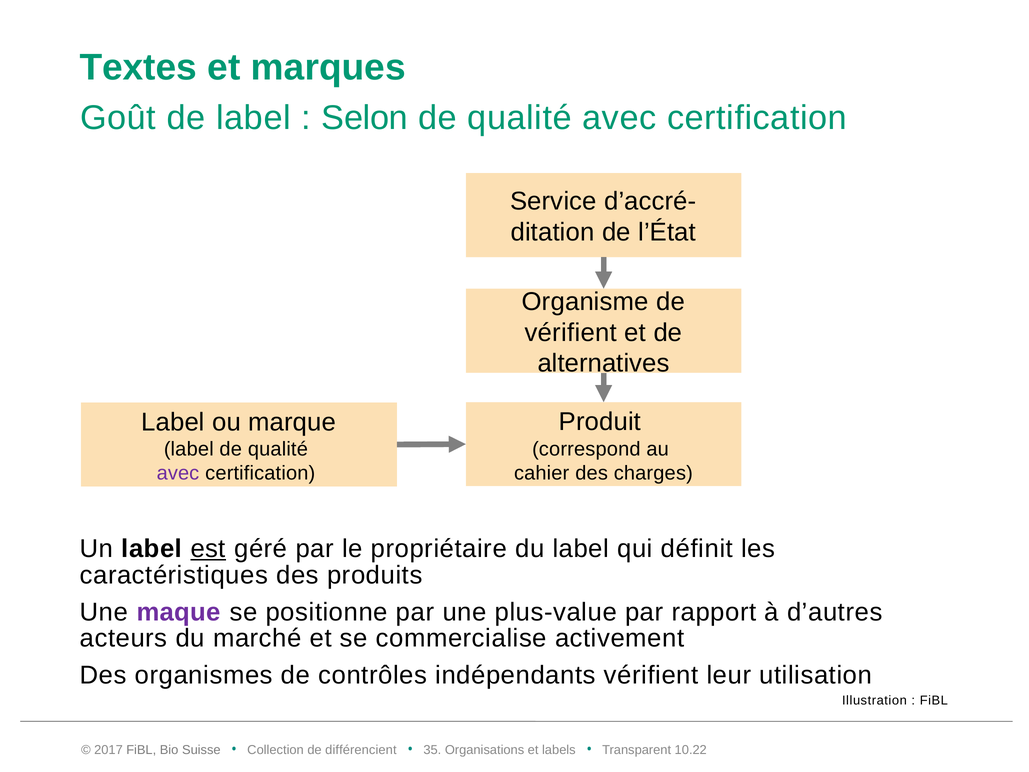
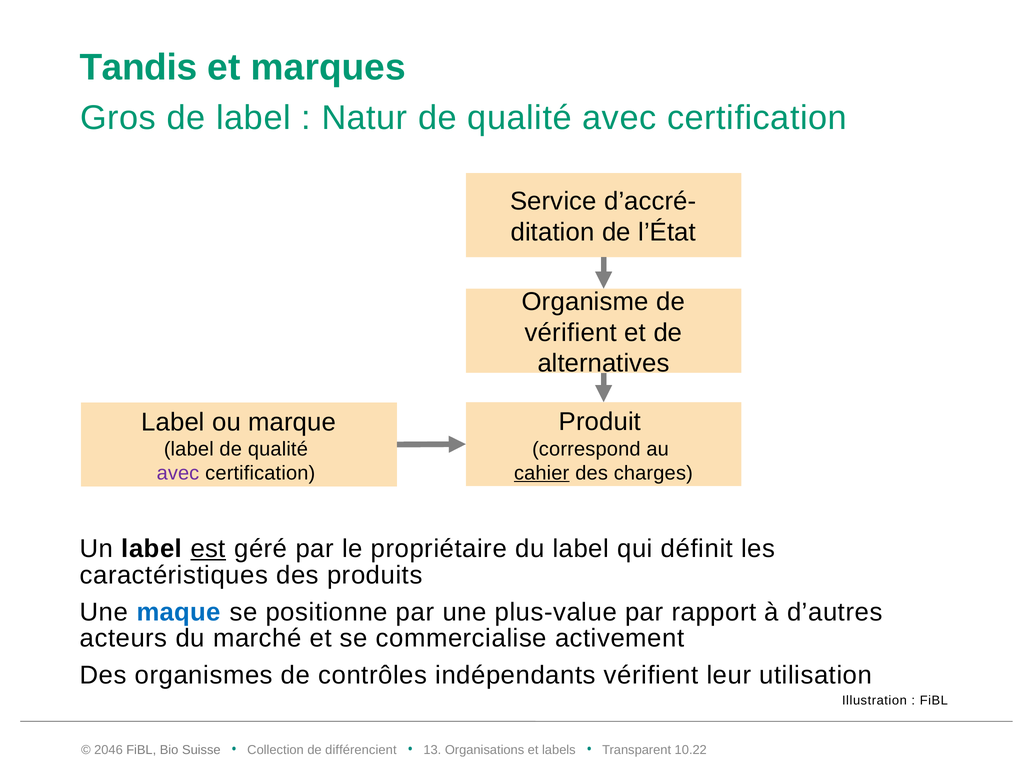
Textes: Textes -> Tandis (138, 68)
Goût: Goût -> Gros (118, 118)
Selon: Selon -> Natur (364, 118)
cahier underline: none -> present (542, 473)
maque colour: purple -> blue (179, 612)
2017: 2017 -> 2046 (108, 750)
35: 35 -> 13 (432, 750)
